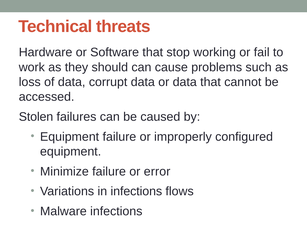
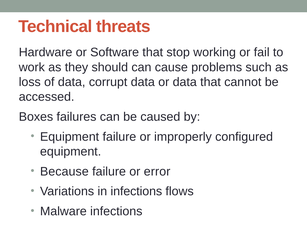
Stolen: Stolen -> Boxes (36, 117)
Minimize: Minimize -> Because (64, 172)
